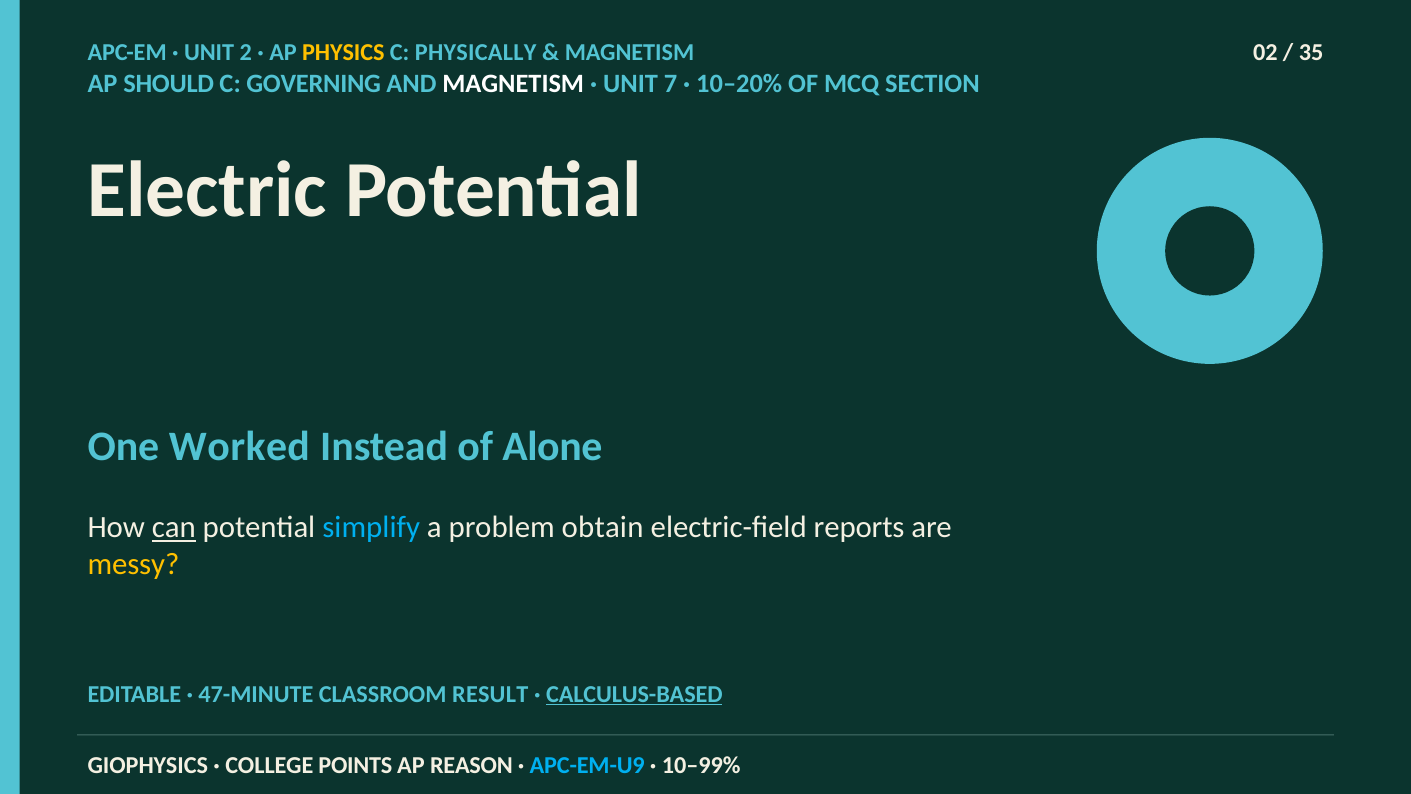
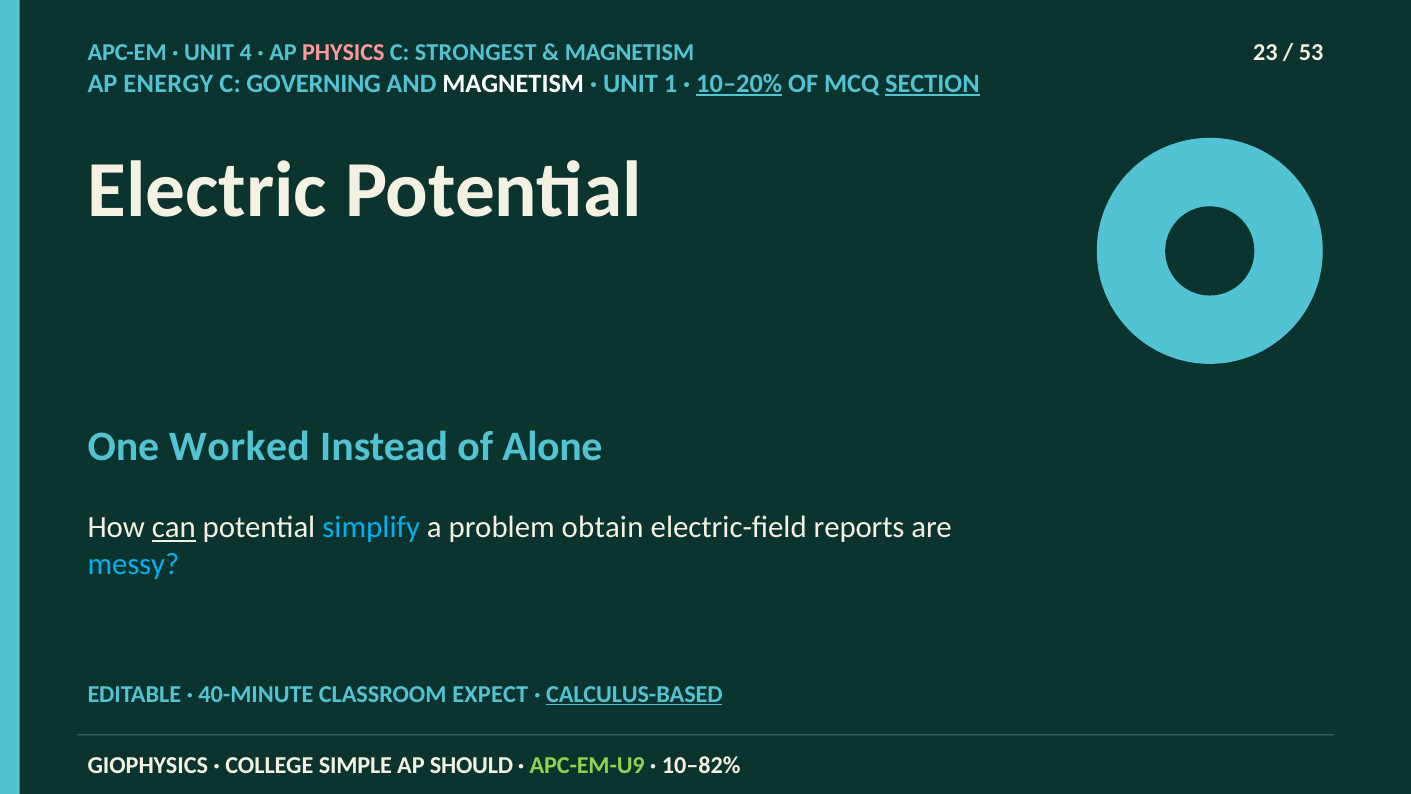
2: 2 -> 4 (246, 52)
PHYSICS colour: yellow -> pink (343, 52)
PHYSICALLY: PHYSICALLY -> STRONGEST (476, 52)
02: 02 -> 23 (1265, 52)
35: 35 -> 53 (1311, 52)
SHOULD: SHOULD -> ENERGY (168, 84)
7: 7 -> 1 (671, 84)
10–20% underline: none -> present (739, 84)
SECTION underline: none -> present (932, 84)
messy colour: yellow -> light blue (133, 564)
47-MINUTE: 47-MINUTE -> 40-MINUTE (256, 694)
RESULT: RESULT -> EXPECT (490, 694)
POINTS: POINTS -> SIMPLE (355, 766)
REASON: REASON -> SHOULD (471, 766)
APC-EM-U9 colour: light blue -> light green (587, 766)
10–99%: 10–99% -> 10–82% (701, 766)
